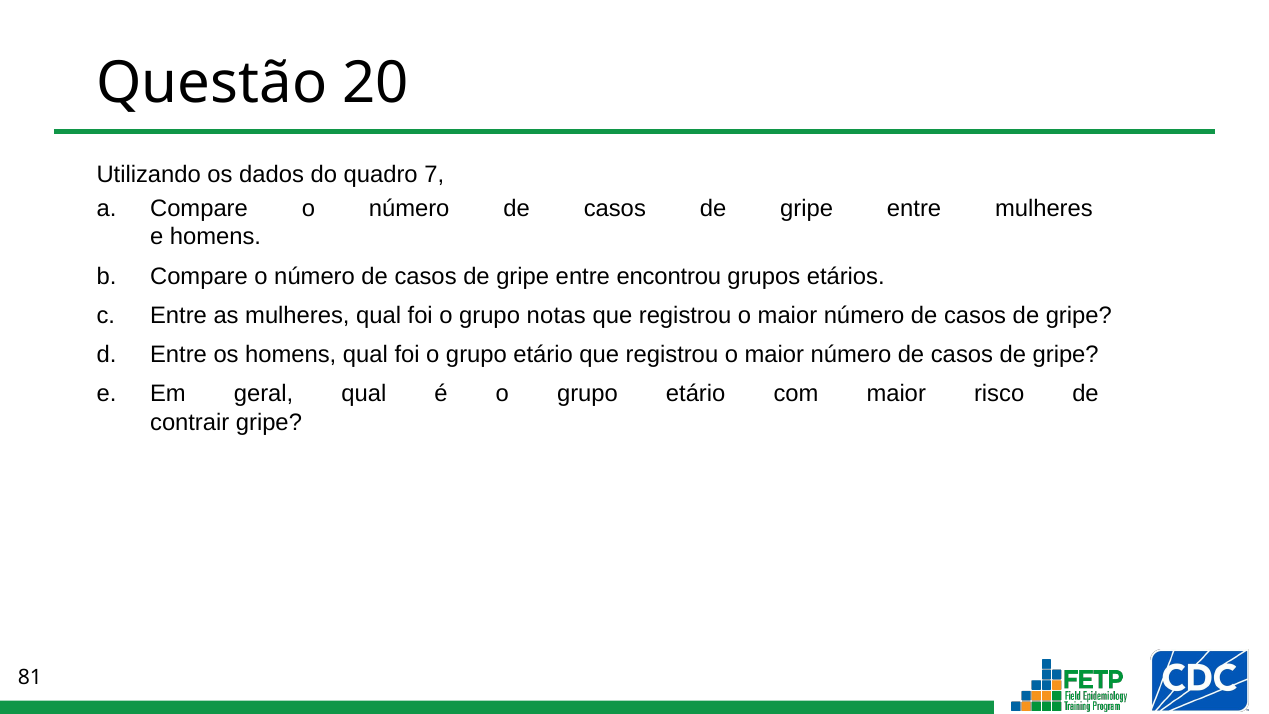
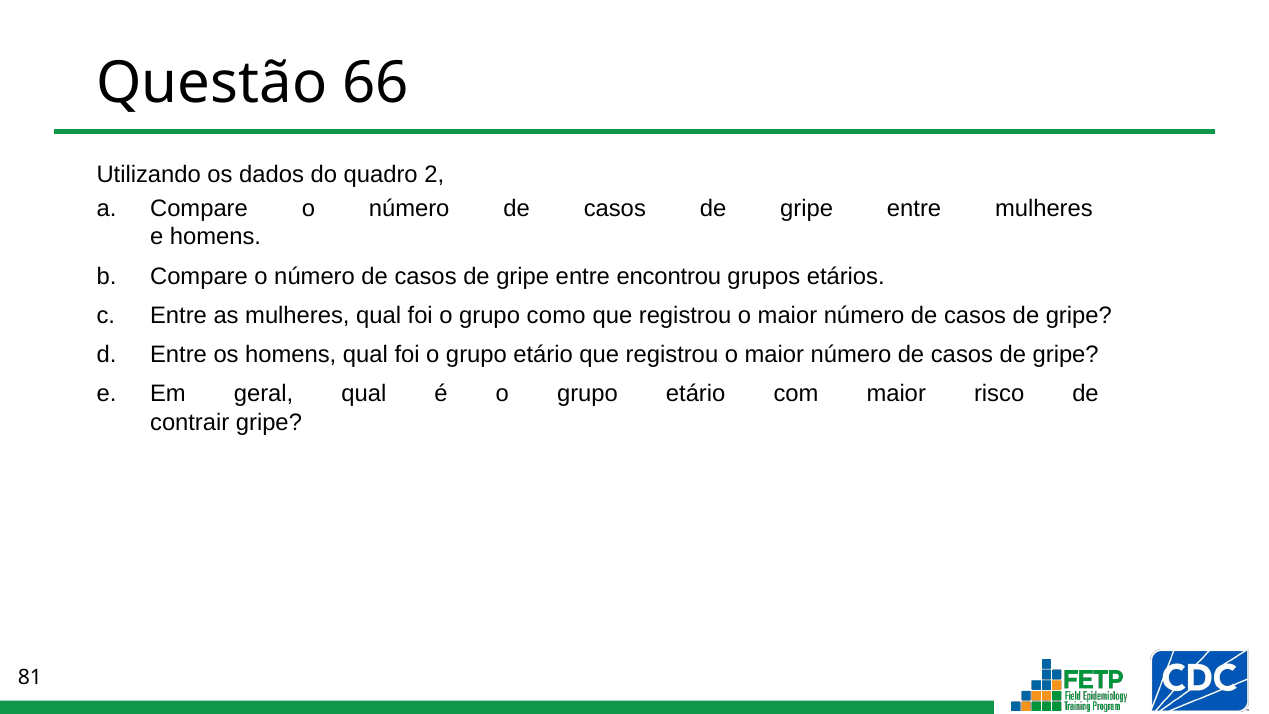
20: 20 -> 66 (376, 83)
7: 7 -> 2 (434, 175)
notas: notas -> como (556, 315)
